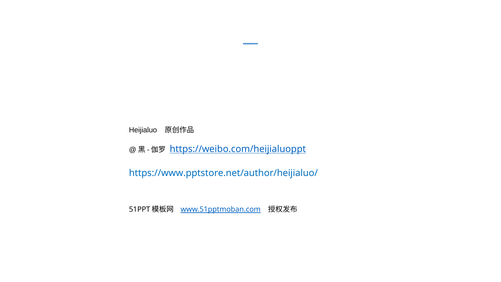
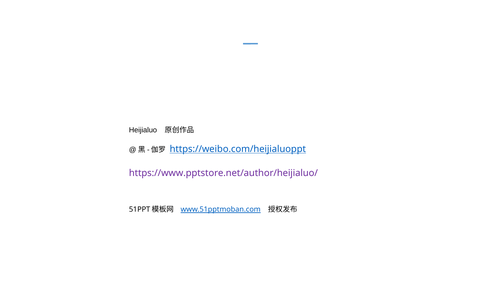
https://www.pptstore.net/author/heijialuo/ colour: blue -> purple (223, 173)
